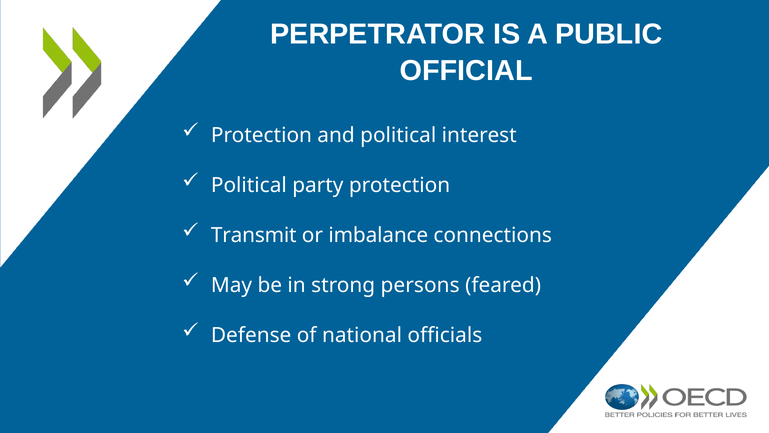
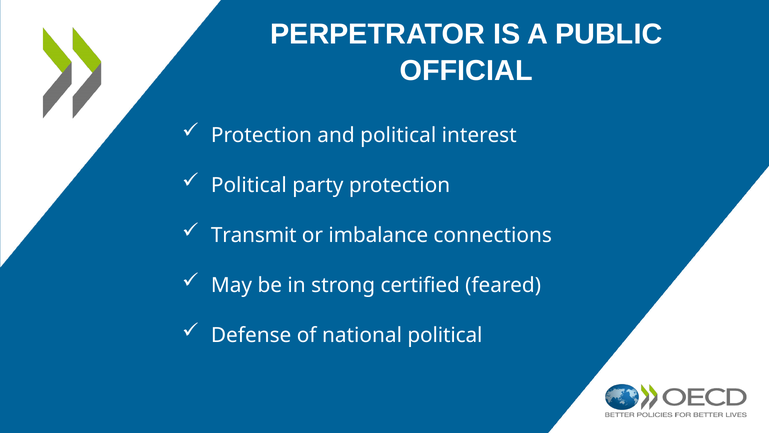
persons: persons -> certified (420, 285)
national officials: officials -> political (445, 335)
